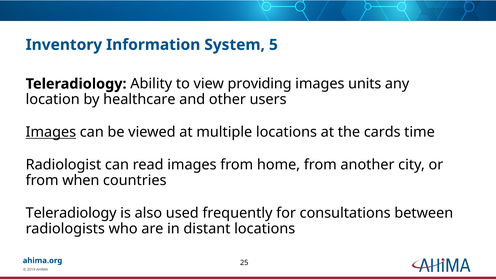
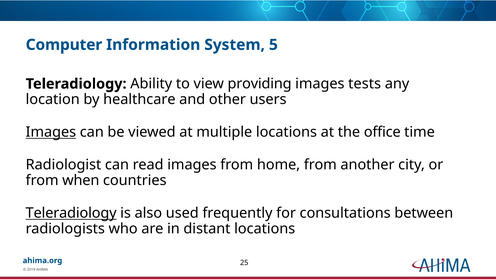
Inventory: Inventory -> Computer (64, 45)
units: units -> tests (365, 84)
cards: cards -> office (382, 132)
Teleradiology underline: none -> present (71, 213)
